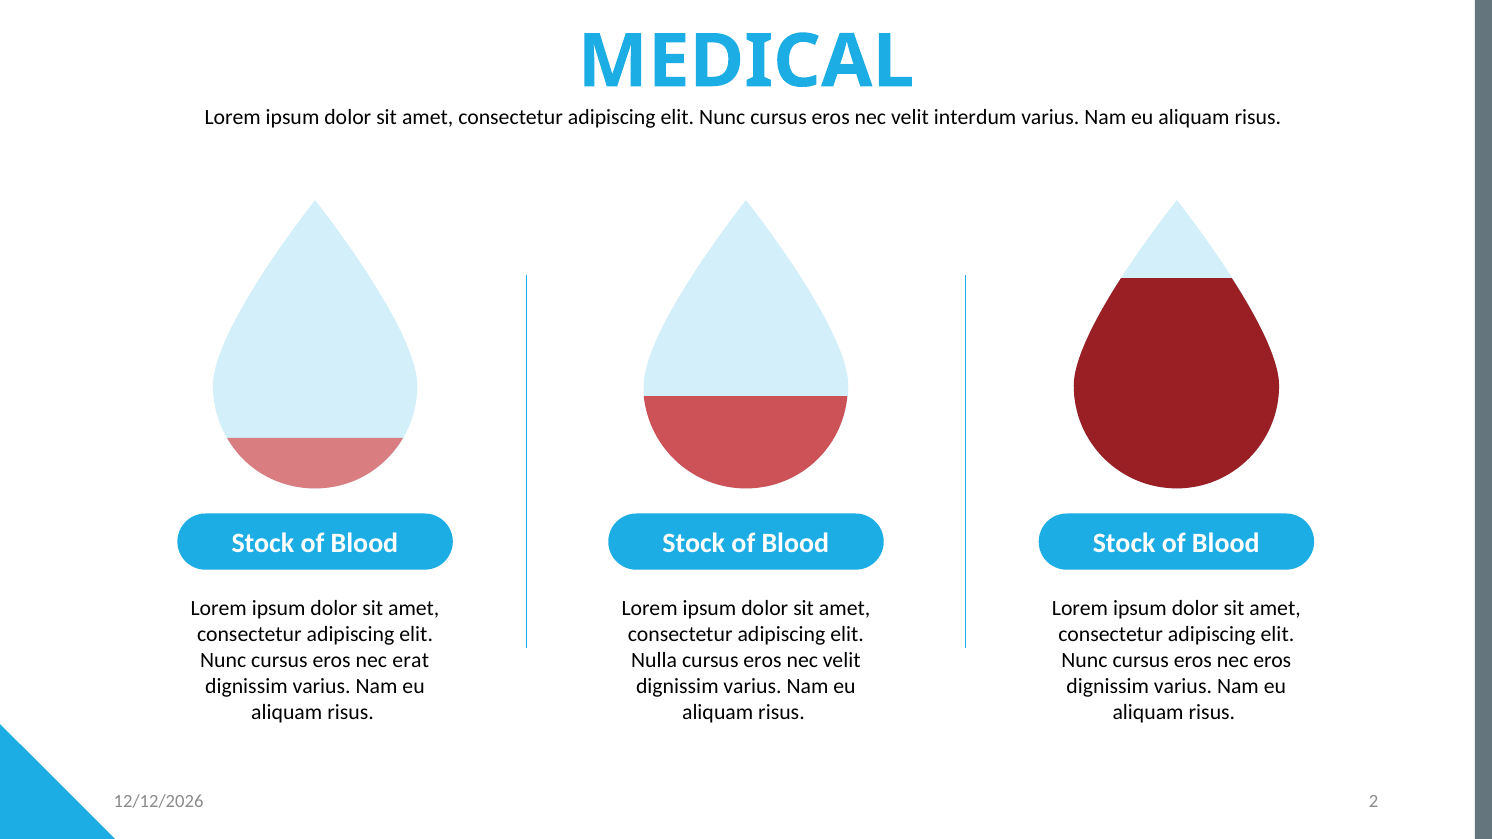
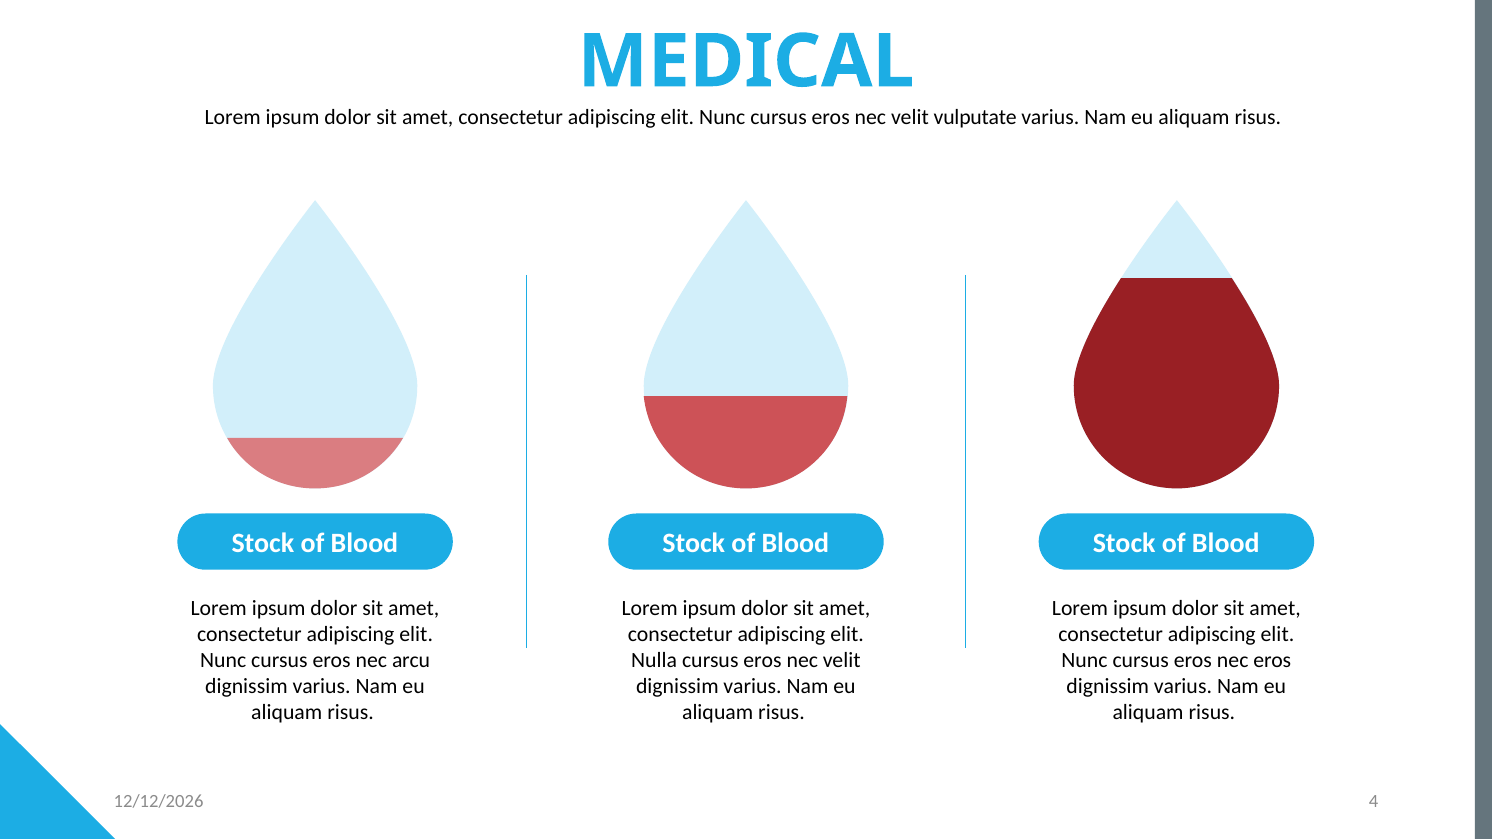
interdum: interdum -> vulputate (975, 118)
erat: erat -> arcu (411, 660)
2: 2 -> 4 (1374, 801)
